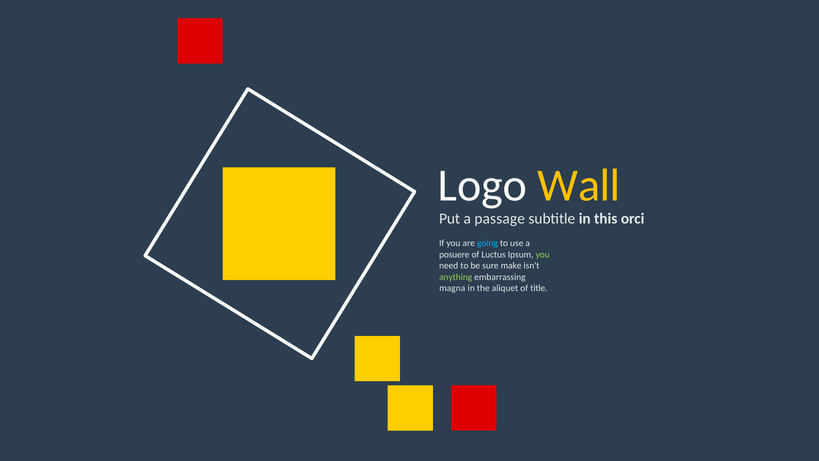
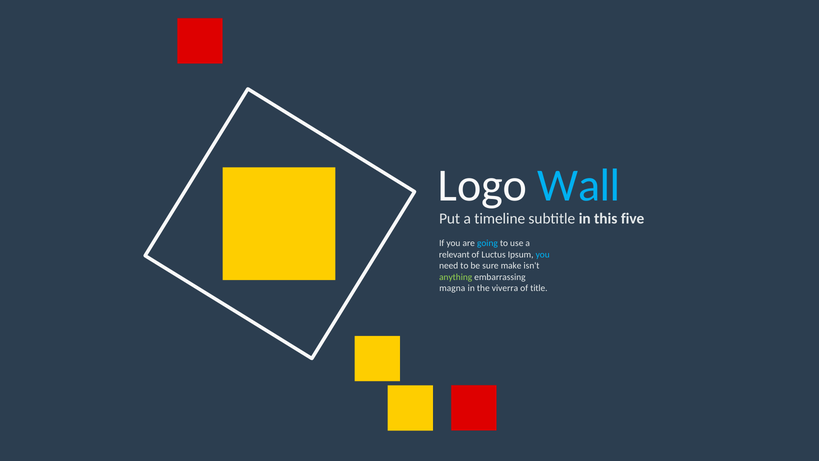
Wall colour: yellow -> light blue (579, 186)
passage: passage -> timeline (500, 219)
orci: orci -> five (633, 219)
posuere: posuere -> relevant (454, 254)
you colour: light green -> light blue (543, 254)
aliquet: aliquet -> viverra (505, 288)
